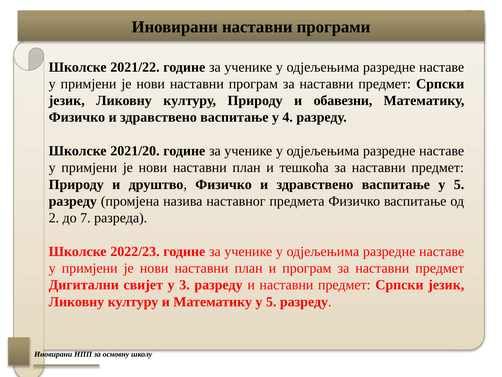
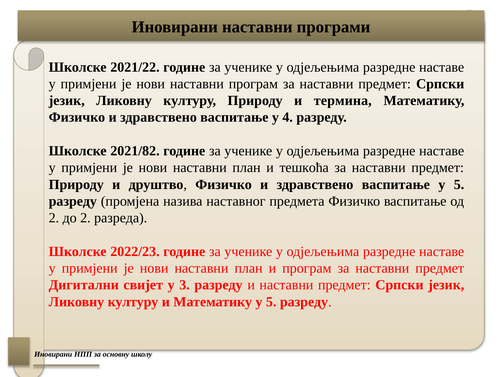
обавезни: обавезни -> термина (343, 100)
2021/20: 2021/20 -> 2021/82 (135, 151)
до 7: 7 -> 2 (85, 218)
